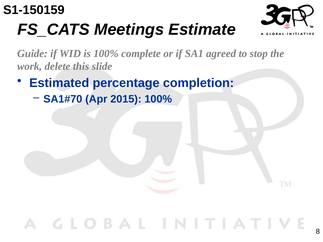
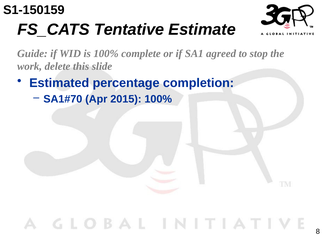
Meetings: Meetings -> Tentative (129, 30)
